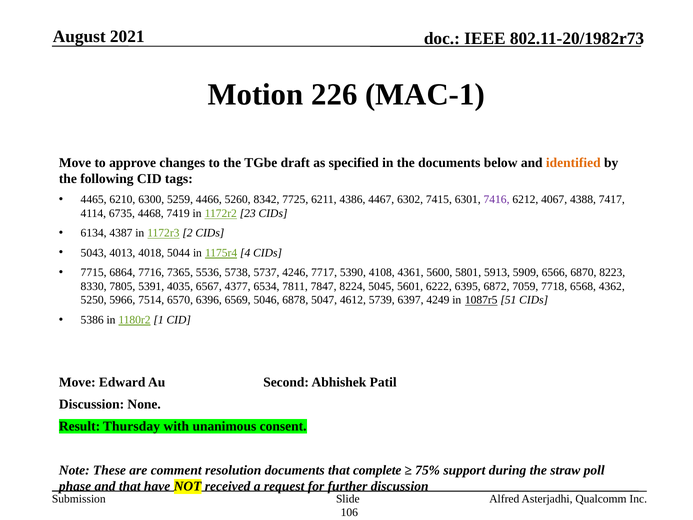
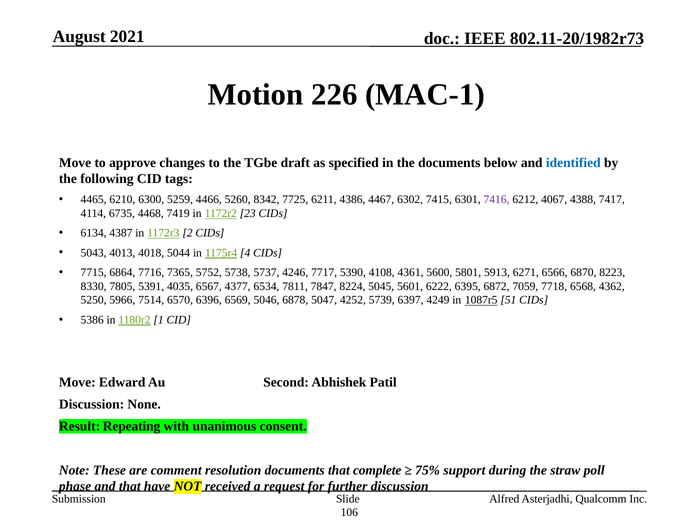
identified colour: orange -> blue (573, 163)
5536: 5536 -> 5752 (209, 272)
5909: 5909 -> 6271 (526, 272)
4612: 4612 -> 4252 (353, 300)
Thursday: Thursday -> Repeating (132, 426)
